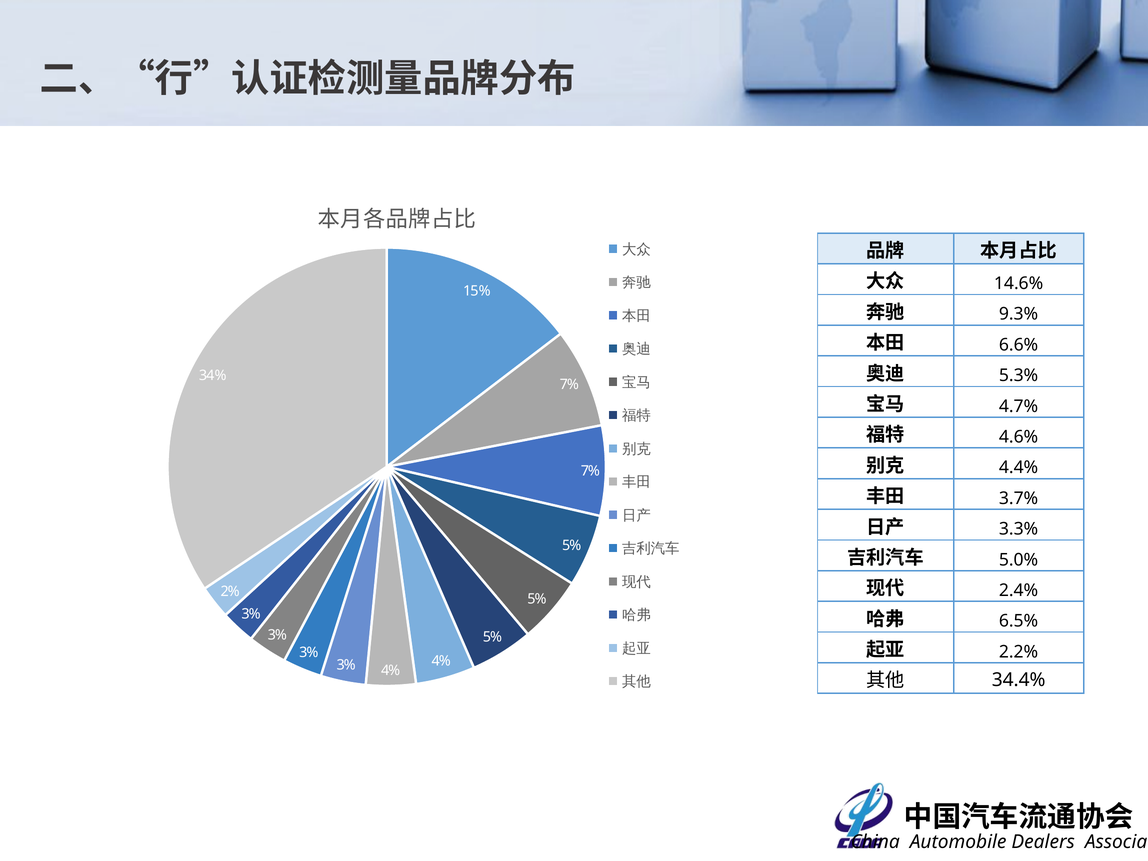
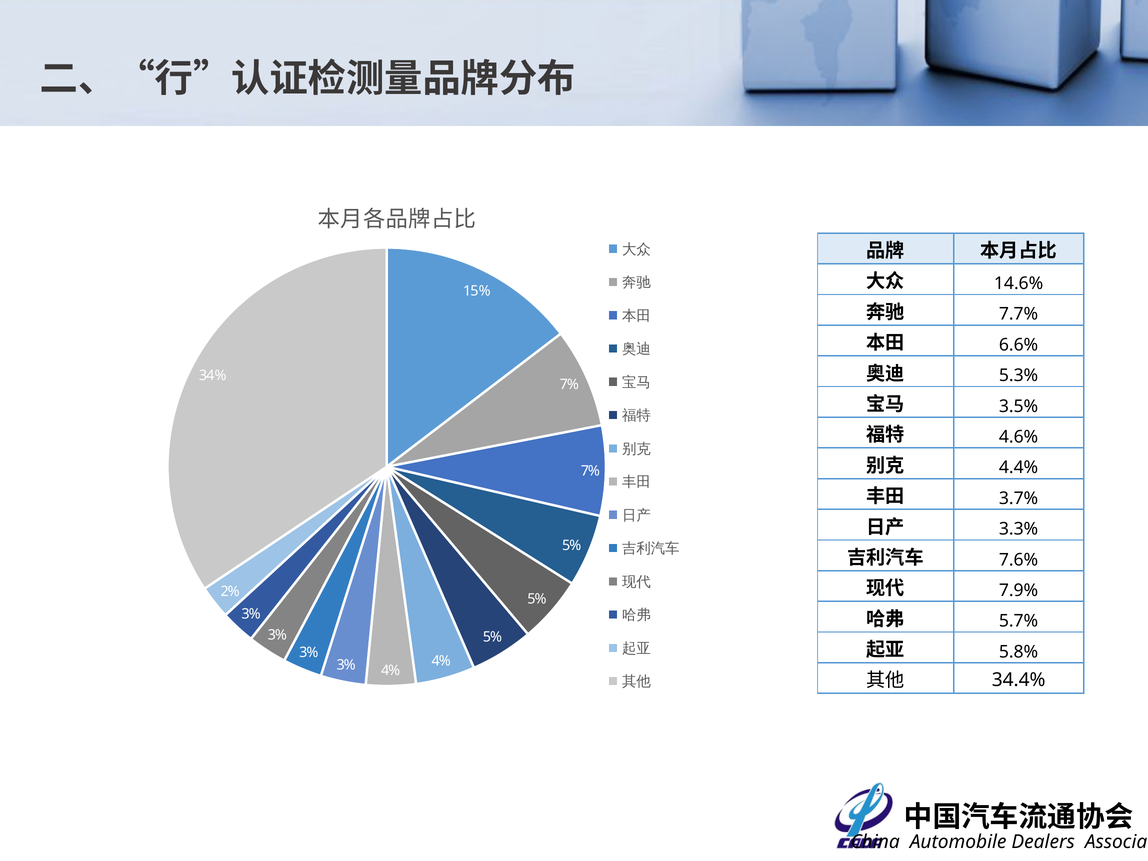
9.3%: 9.3% -> 7.7% (1019, 314)
4.7%: 4.7% -> 3.5% (1019, 406)
5.0%: 5.0% -> 7.6% (1019, 560)
2.4%: 2.4% -> 7.9% (1019, 590)
6.5%: 6.5% -> 5.7% (1019, 621)
2.2%: 2.2% -> 5.8% (1019, 652)
